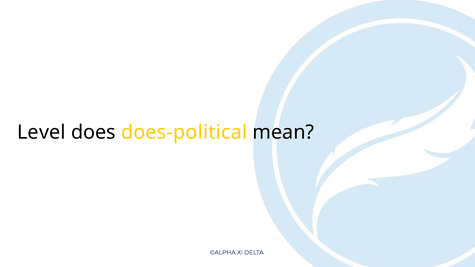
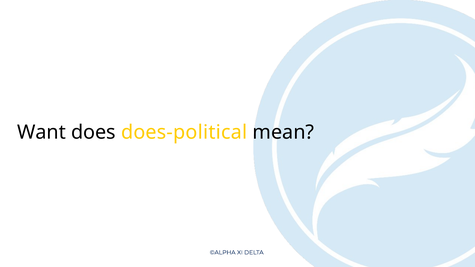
Level: Level -> Want (42, 133)
